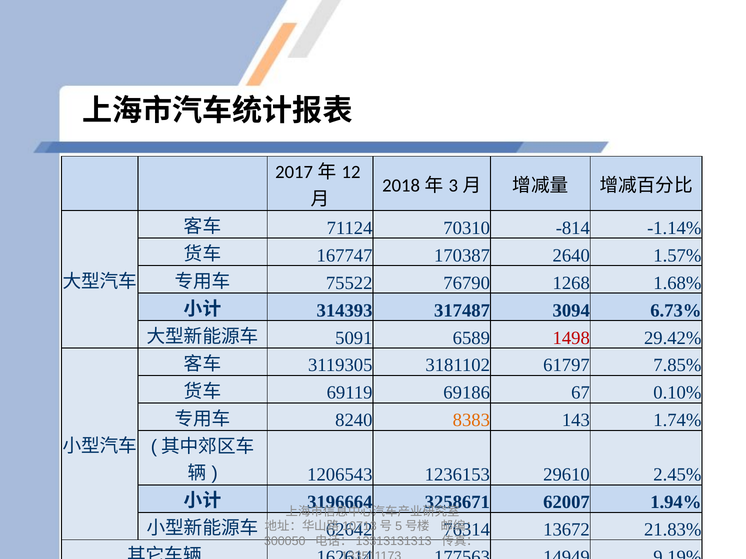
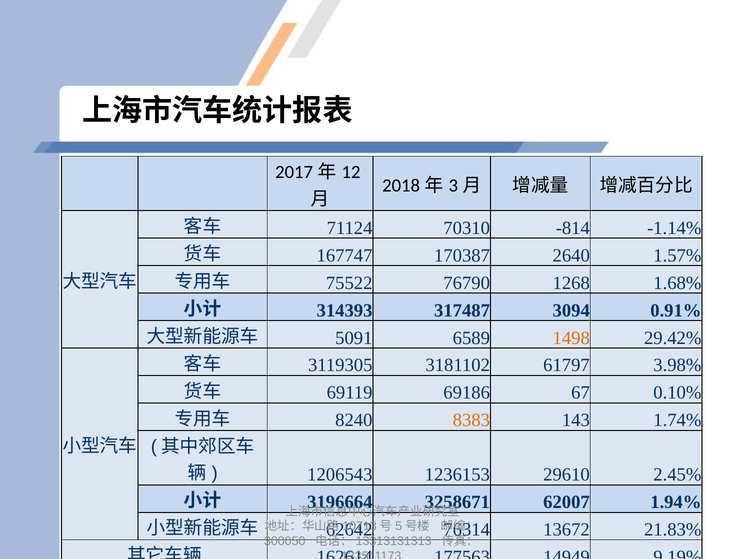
6.73%: 6.73% -> 0.91% (676, 311)
1498 colour: red -> orange (571, 338)
7.85%: 7.85% -> 3.98% (677, 366)
